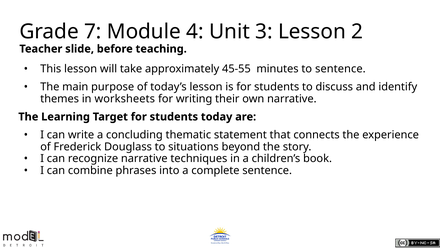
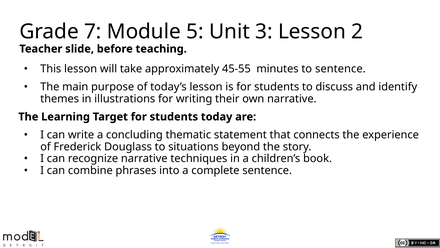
4: 4 -> 5 (195, 32)
worksheets: worksheets -> illustrations (125, 99)
